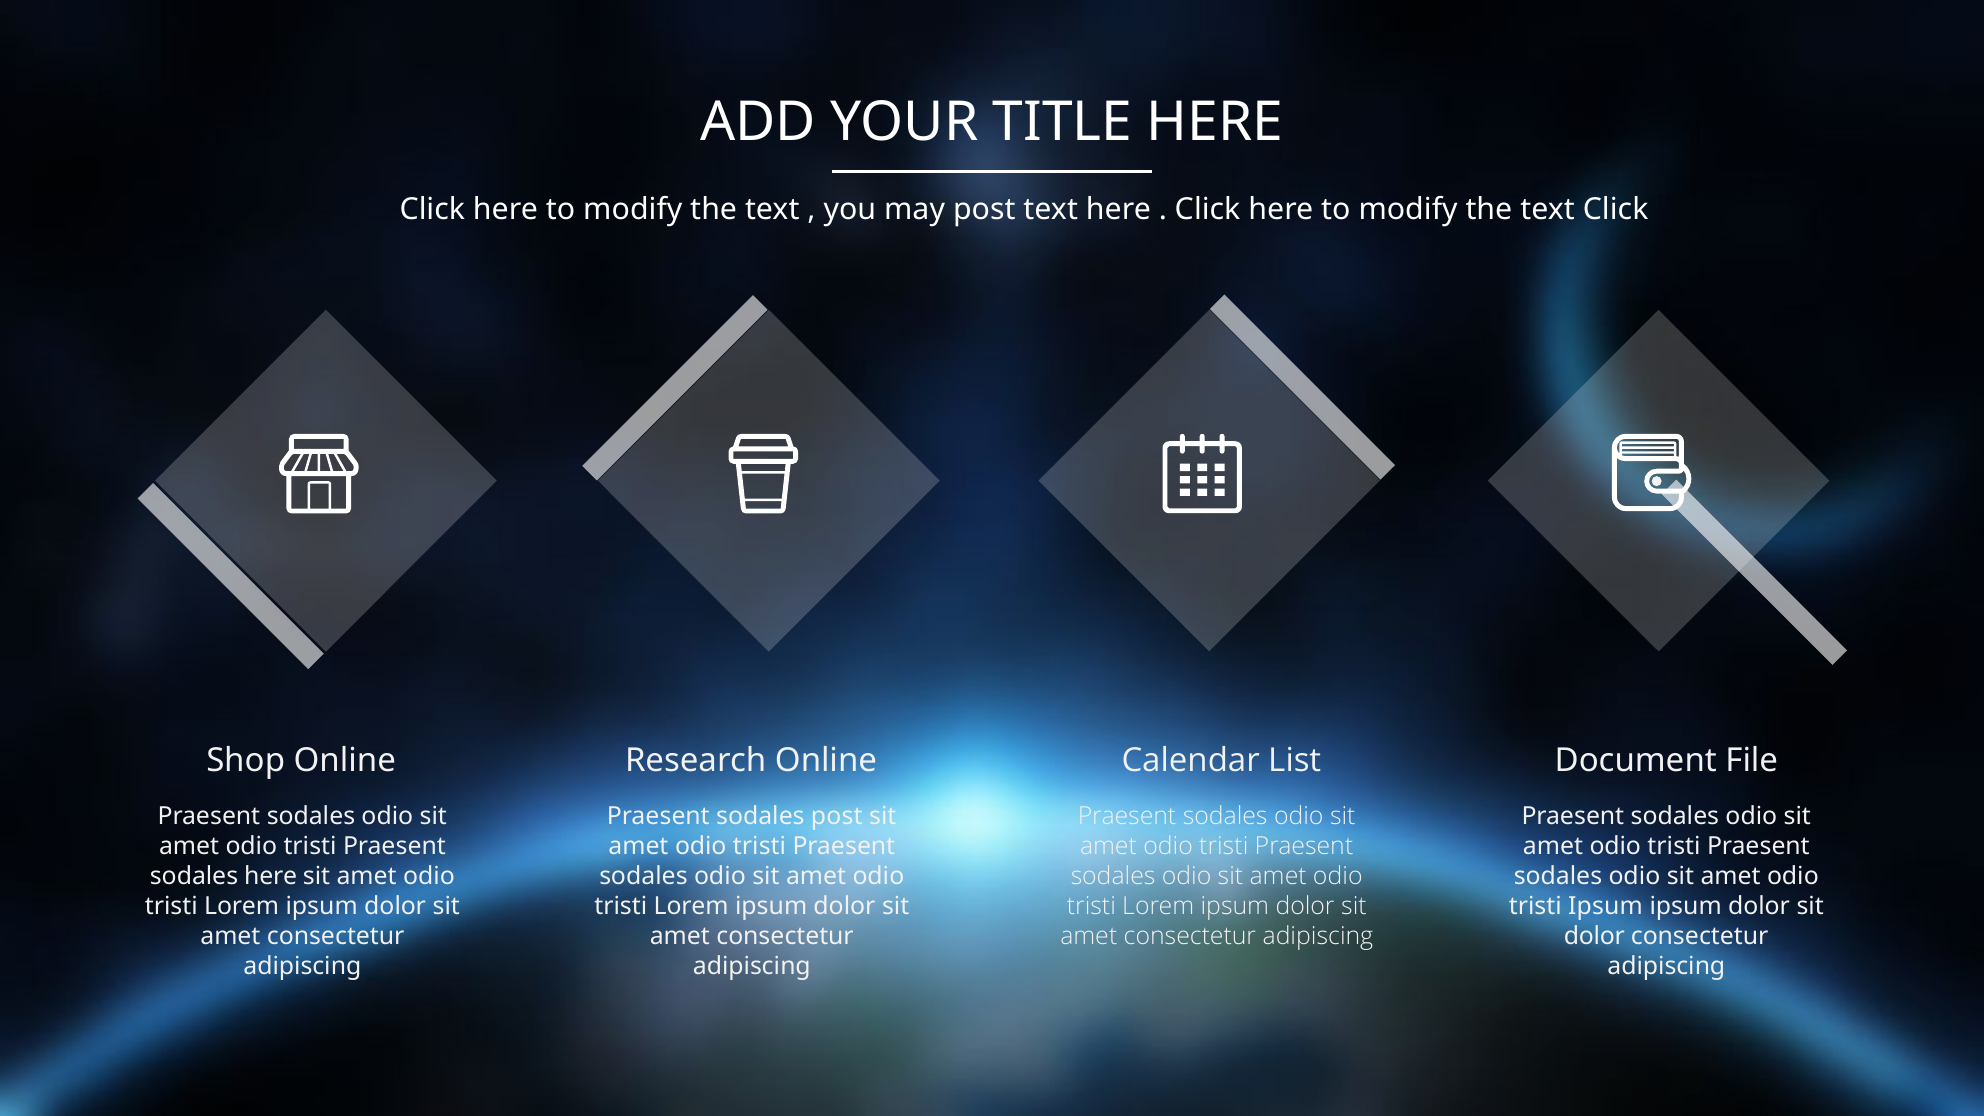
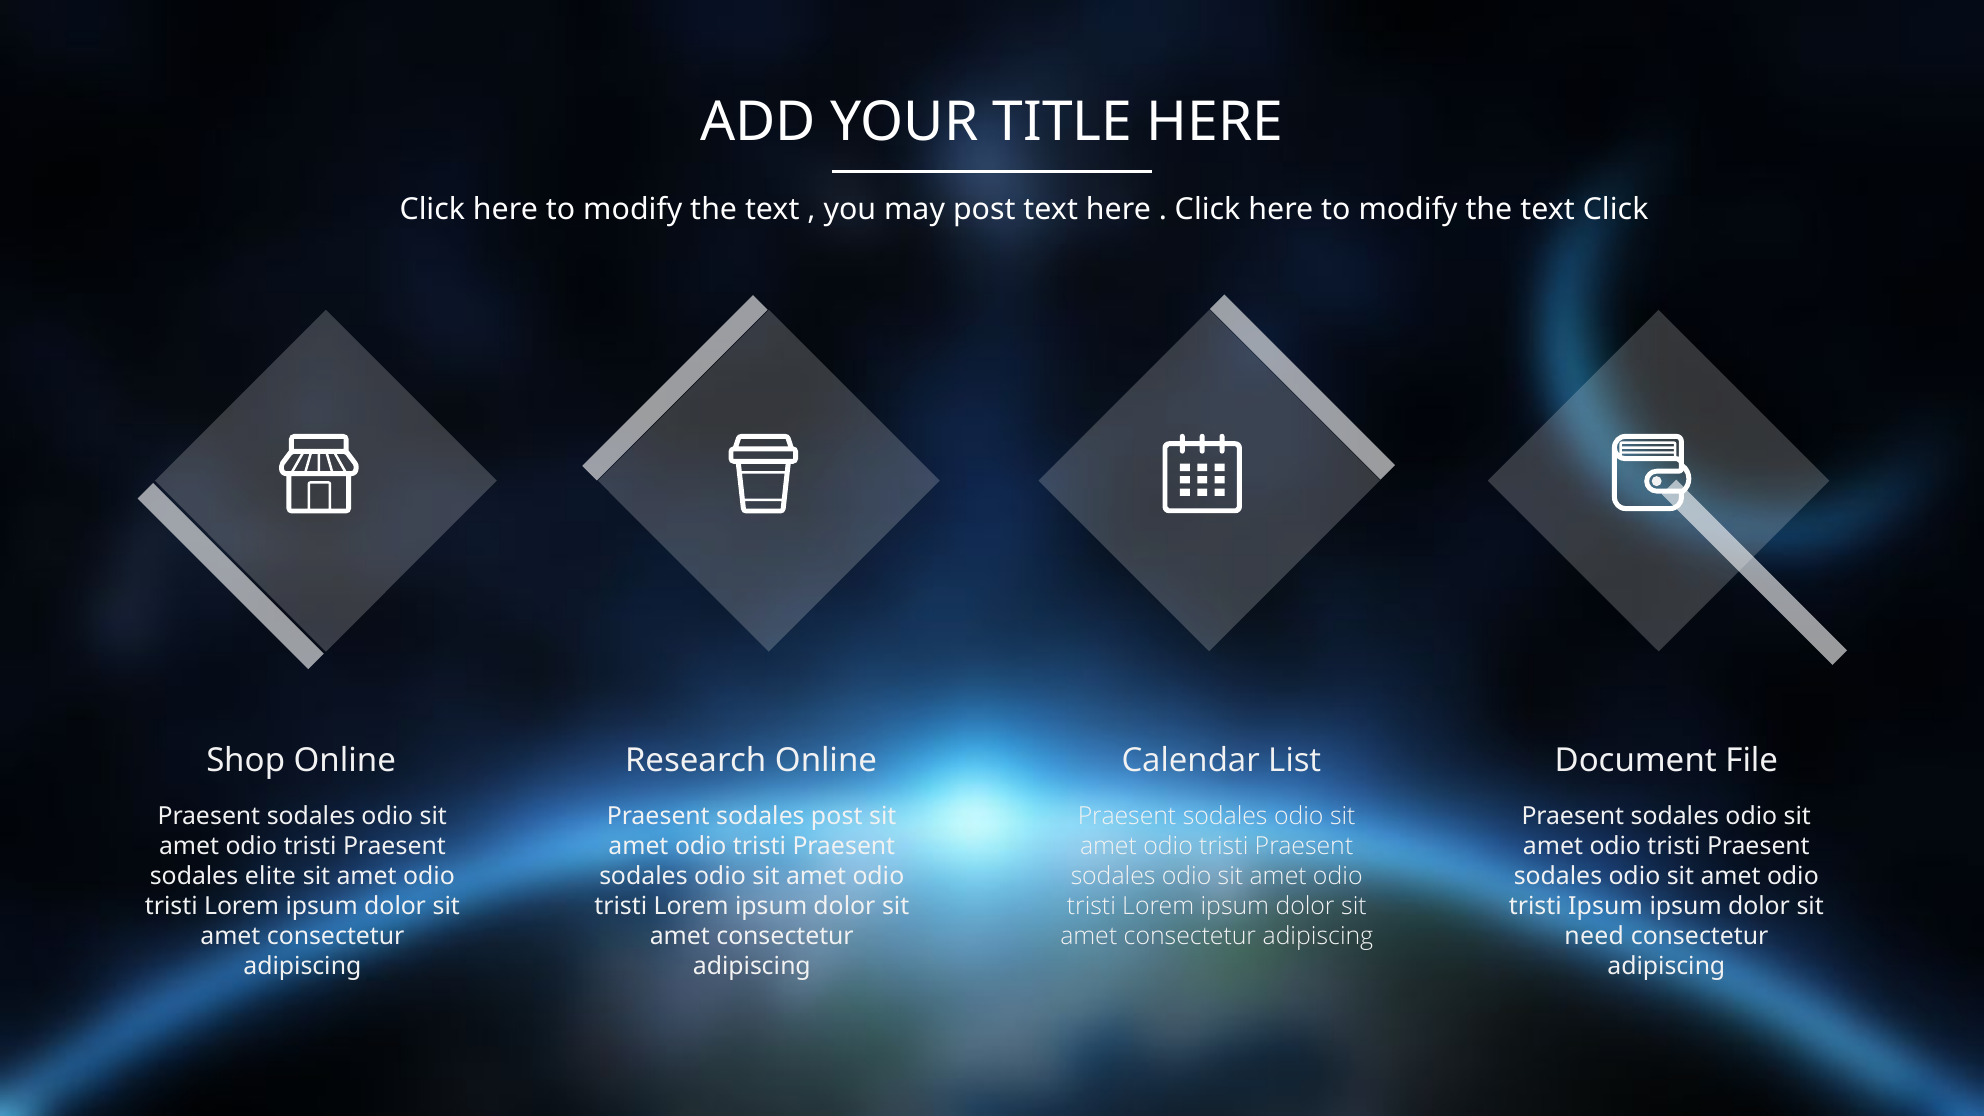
sodales here: here -> elite (270, 876)
dolor: dolor -> need (1594, 936)
